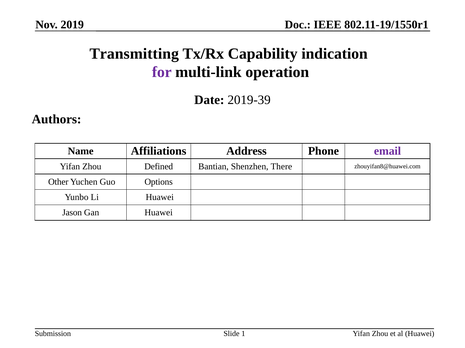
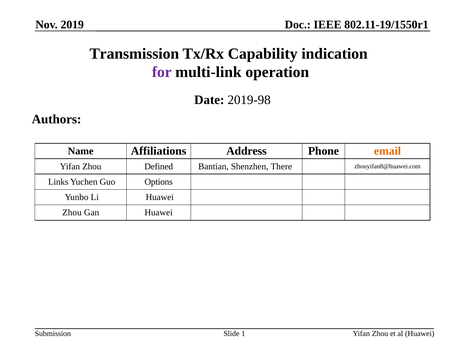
Transmitting: Transmitting -> Transmission (134, 54)
2019-39: 2019-39 -> 2019-98 (249, 100)
email colour: purple -> orange (387, 151)
Other: Other -> Links (58, 182)
Jason: Jason -> Zhou (72, 213)
